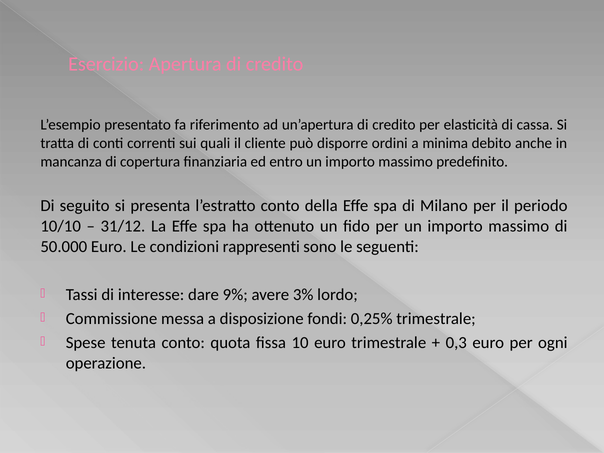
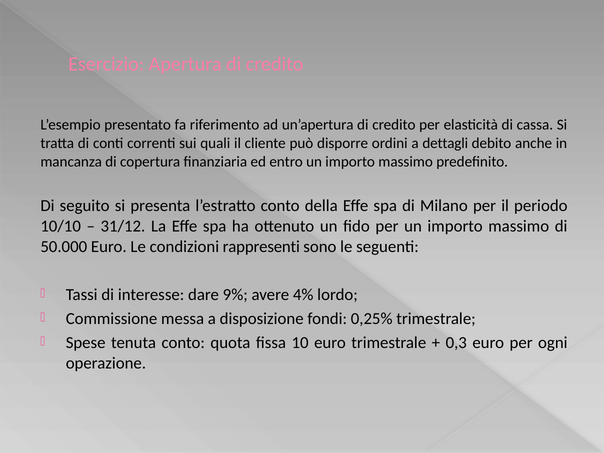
minima: minima -> dettagli (445, 143)
3%: 3% -> 4% (303, 295)
